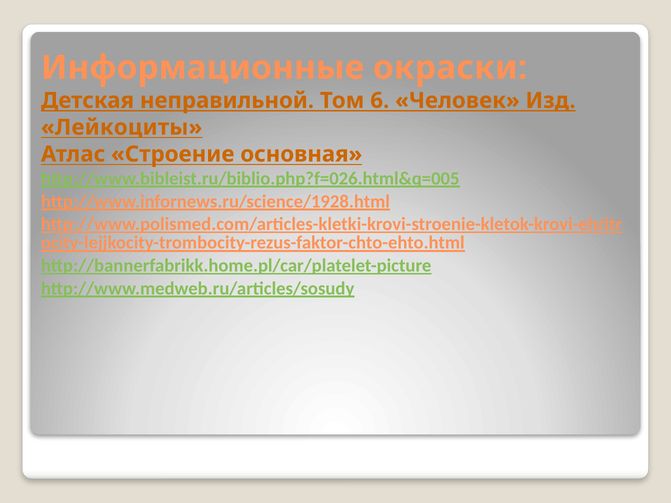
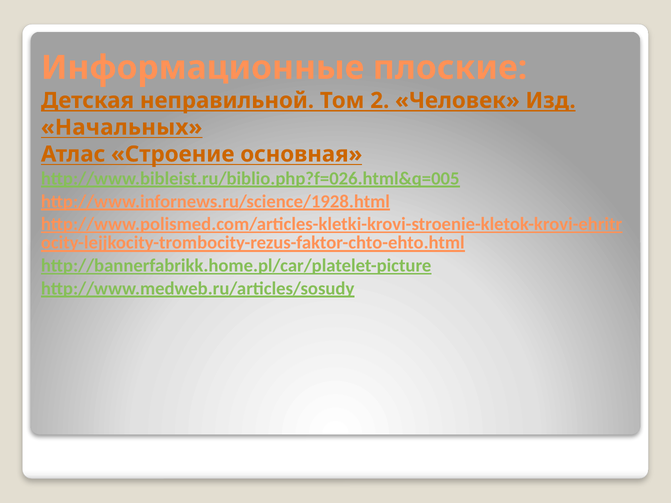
окраски: окраски -> плоские (450, 68)
6: 6 -> 2 (380, 101)
Лейкоциты: Лейкоциты -> Начальных (122, 127)
